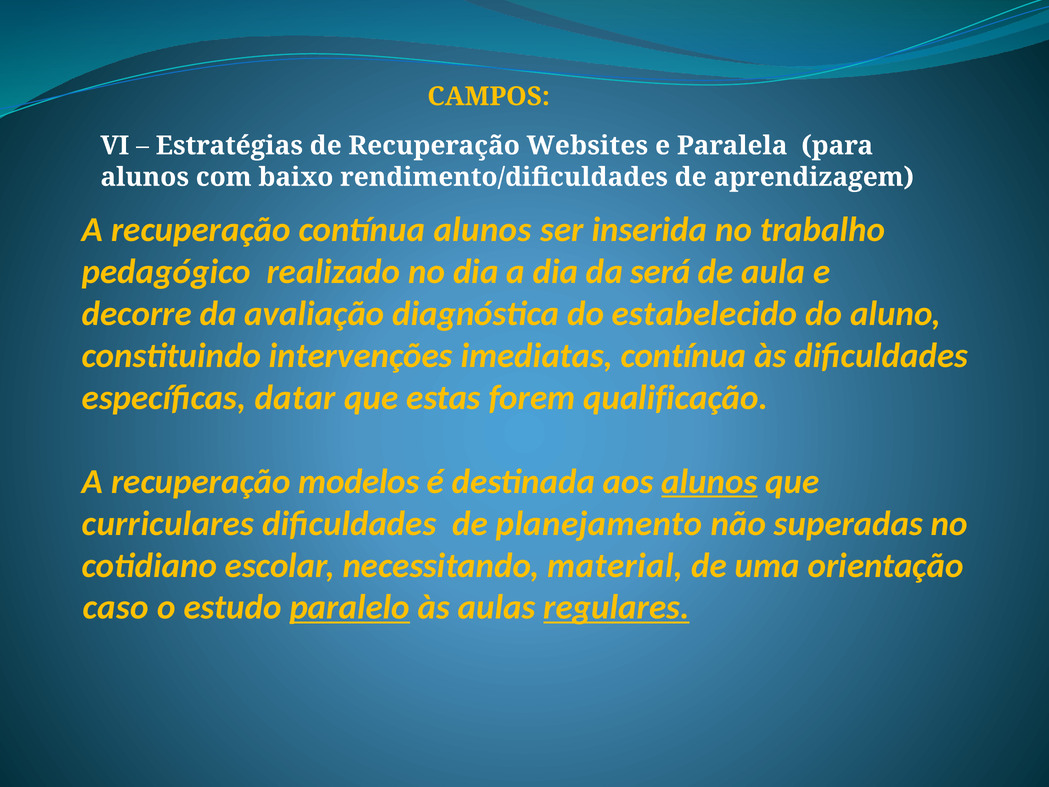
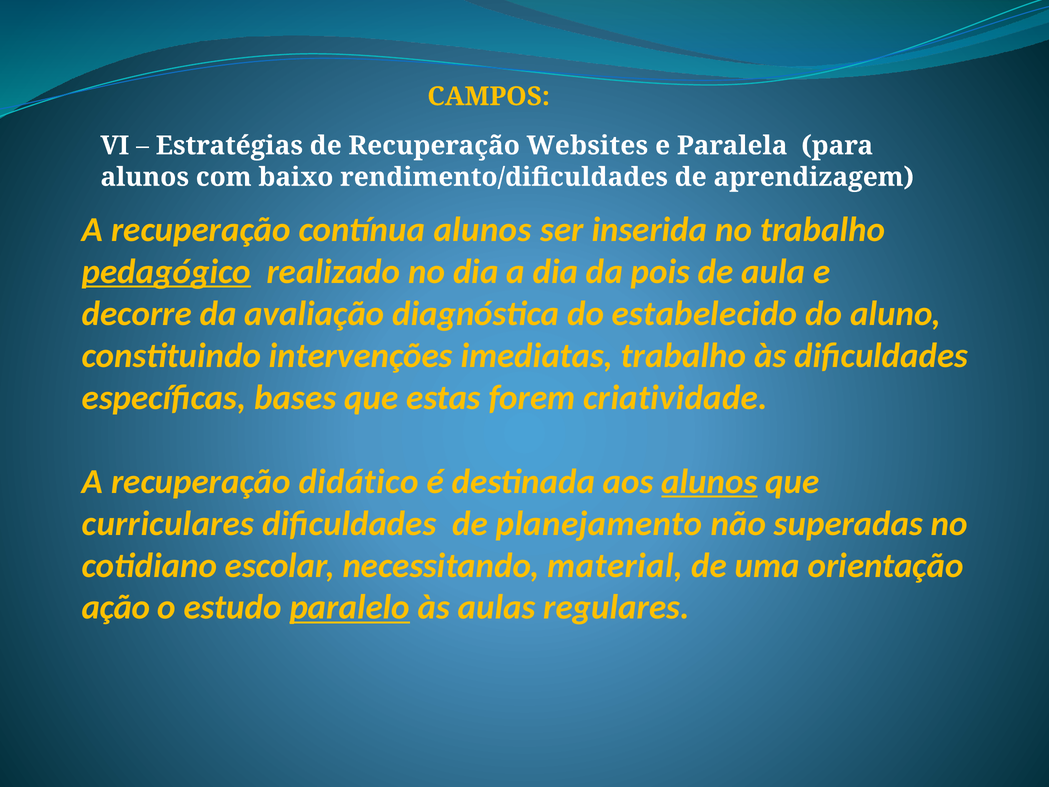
pedagógico underline: none -> present (166, 272)
será: será -> pois (660, 272)
imediatas contínua: contínua -> trabalho (683, 355)
datar: datar -> bases (295, 397)
qualificação: qualificação -> criatividade (675, 397)
modelos: modelos -> didático (359, 481)
caso: caso -> ação (116, 607)
regulares underline: present -> none (616, 607)
